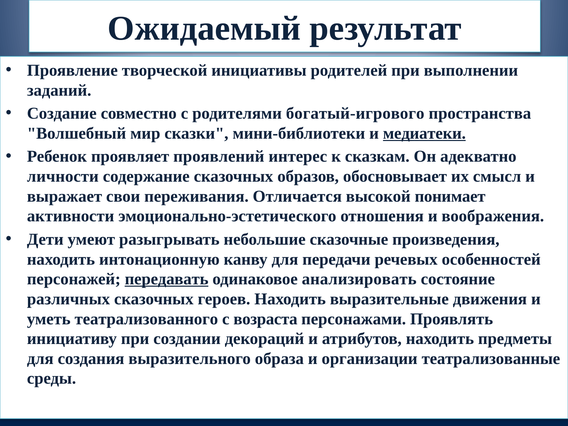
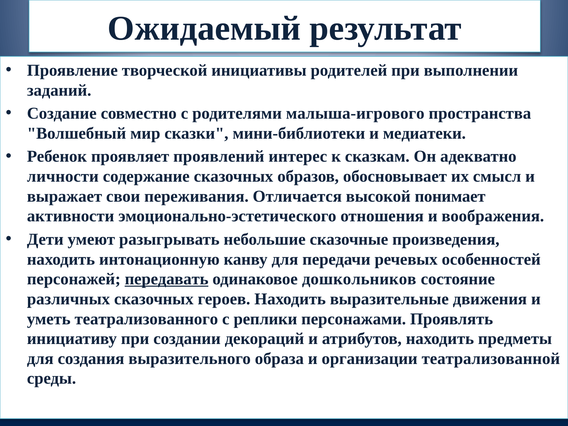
богатый-игрового: богатый-игрового -> малыша-игрового (355, 113)
медиатеки underline: present -> none (424, 133)
анализировать: анализировать -> дошкольников (359, 279)
возраста: возраста -> реплики (265, 319)
театрализованные: театрализованные -> театрализованной (491, 359)
